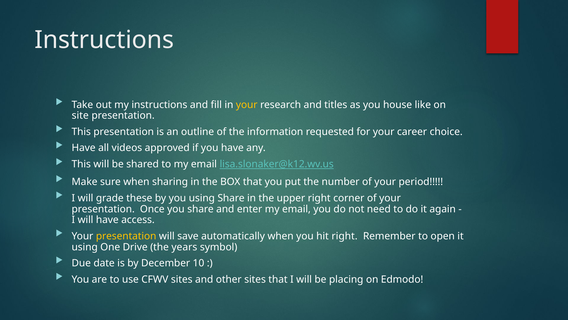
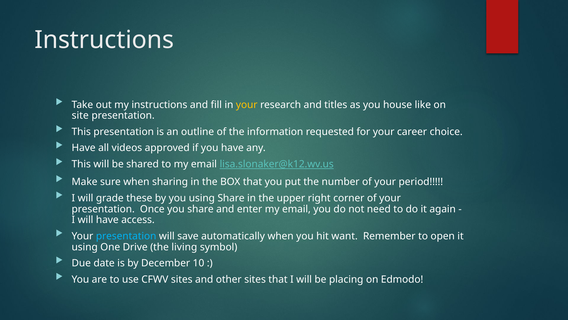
presentation colour: yellow -> light blue (126, 236)
hit right: right -> want (345, 236)
years: years -> living (184, 247)
